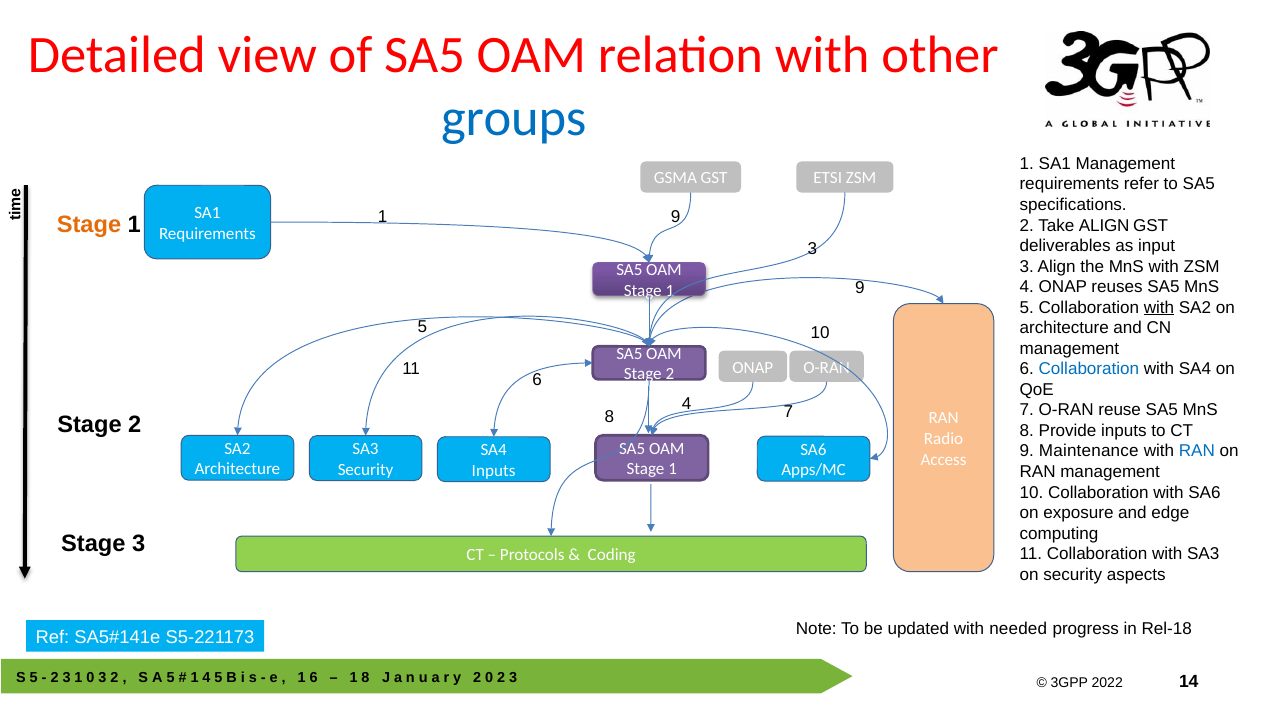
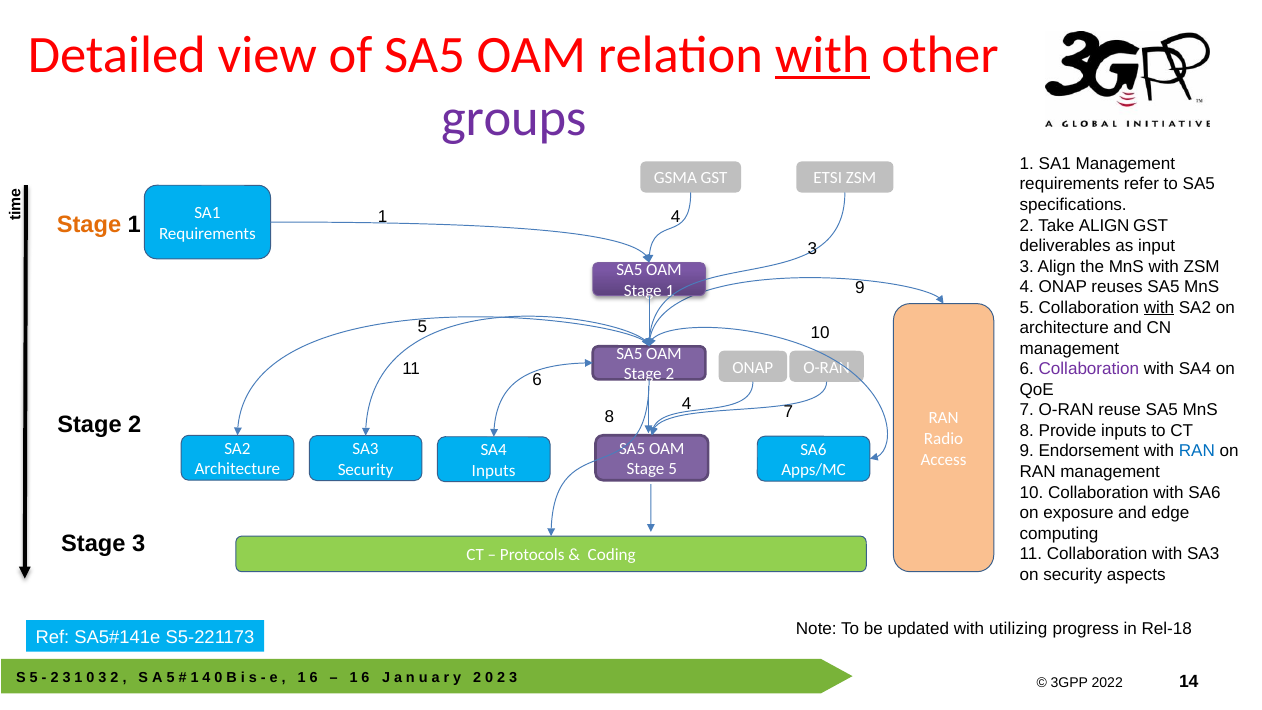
with underline: none -> present (822, 55)
groups colour: blue -> purple (514, 118)
9: 9 -> 4 (676, 217)
Collaboration colour: blue -> purple (1089, 369)
Maintenance: Maintenance -> Endorsement (1089, 451)
1: 1 -> 5 (673, 469)
needed: needed -> utilizing (1018, 629)
1 4 5: 5 -> 0 (218, 678)
8: 8 -> 6 (366, 678)
